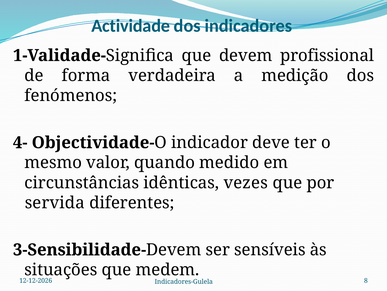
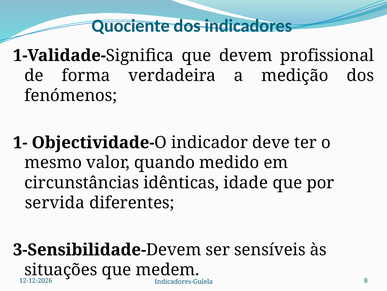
Actividade: Actividade -> Quociente (131, 26)
4-: 4- -> 1- (20, 142)
vezes: vezes -> idade (246, 182)
